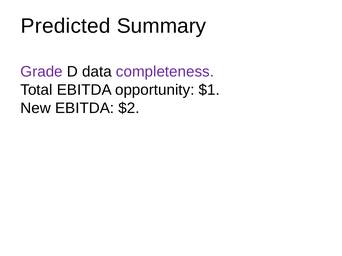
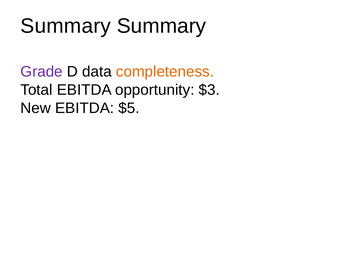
Predicted: Predicted -> Summary (66, 26)
completeness colour: purple -> orange (165, 72)
$1: $1 -> $3 (209, 90)
$2: $2 -> $5 (129, 108)
